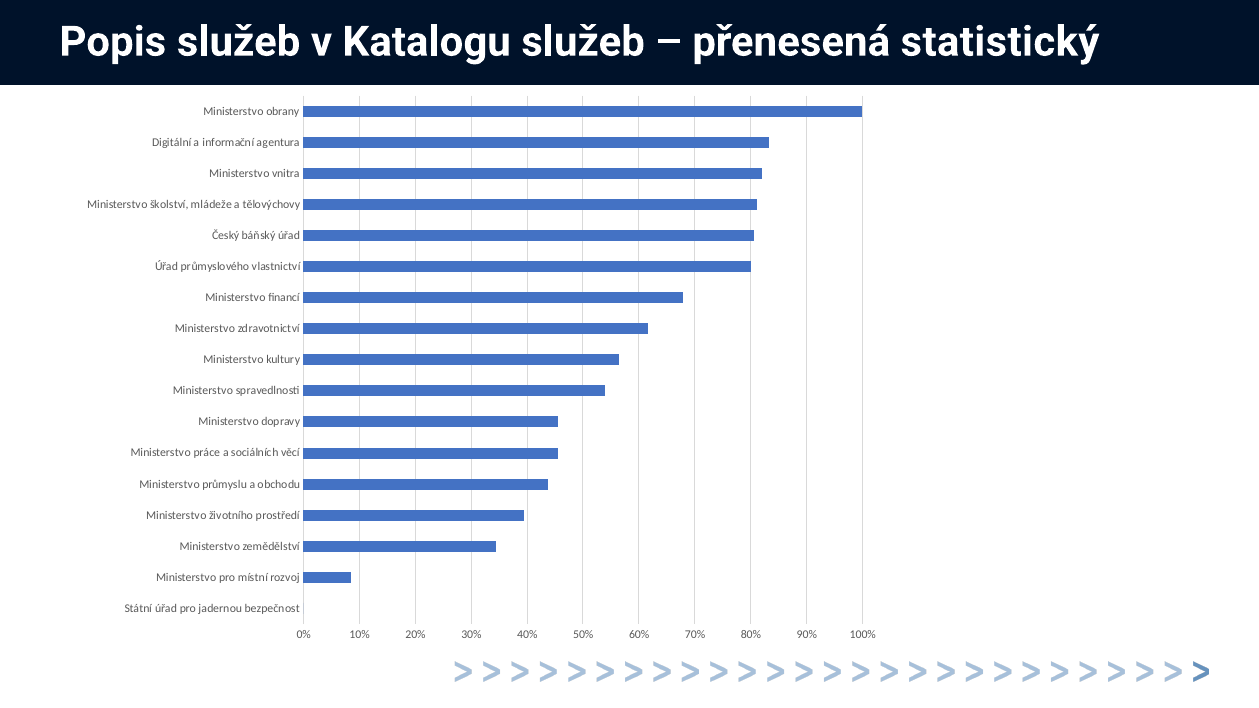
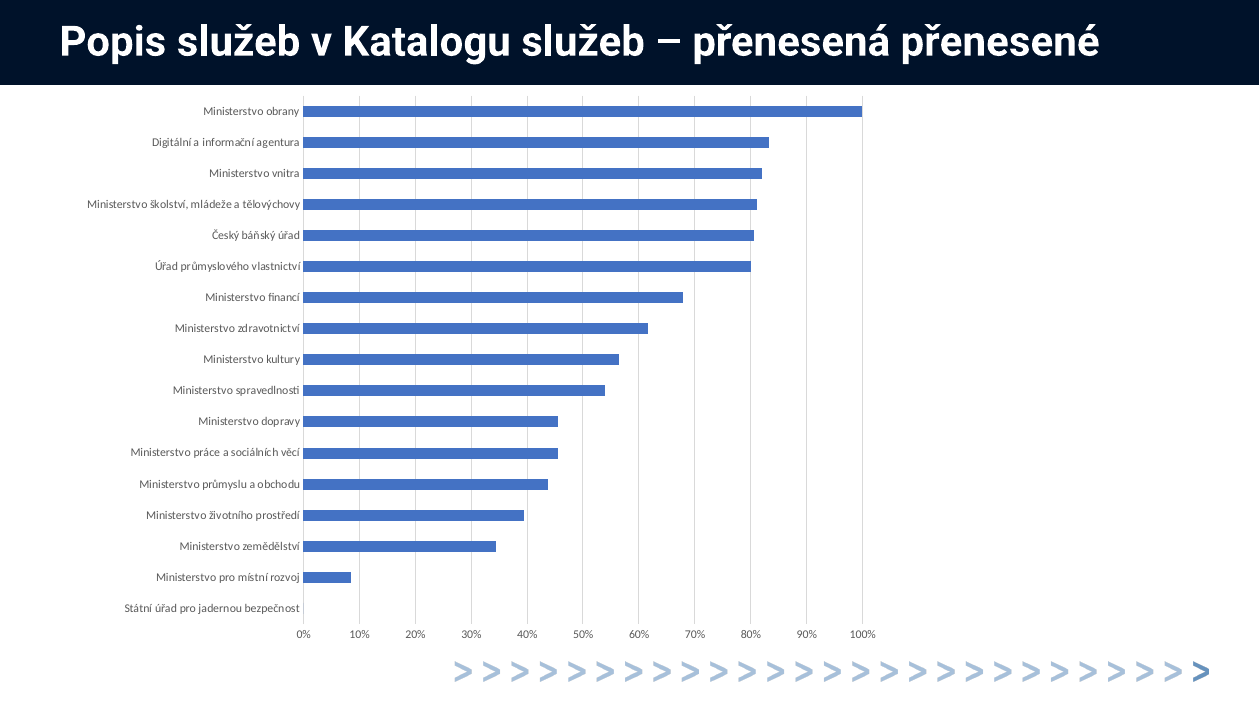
statistický: statistický -> přenesené (1000, 42)
